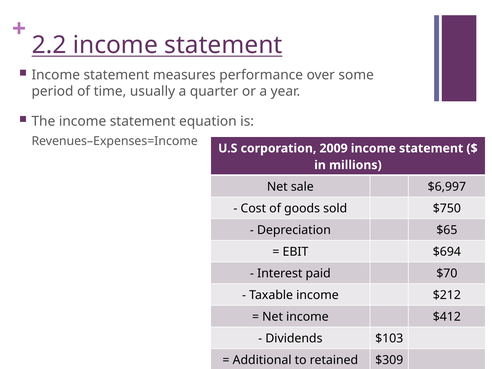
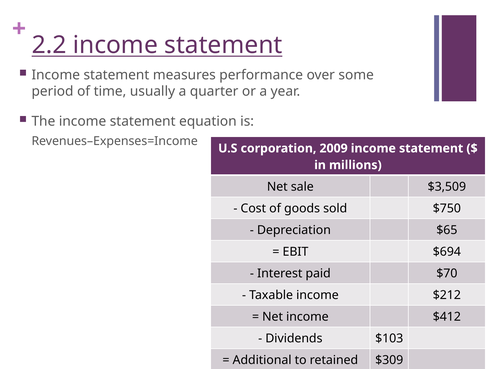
$6,997: $6,997 -> $3,509 (447, 187)
